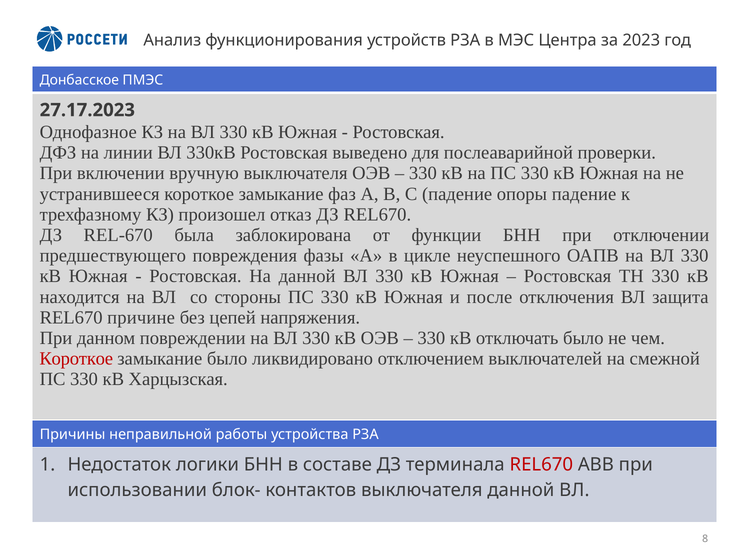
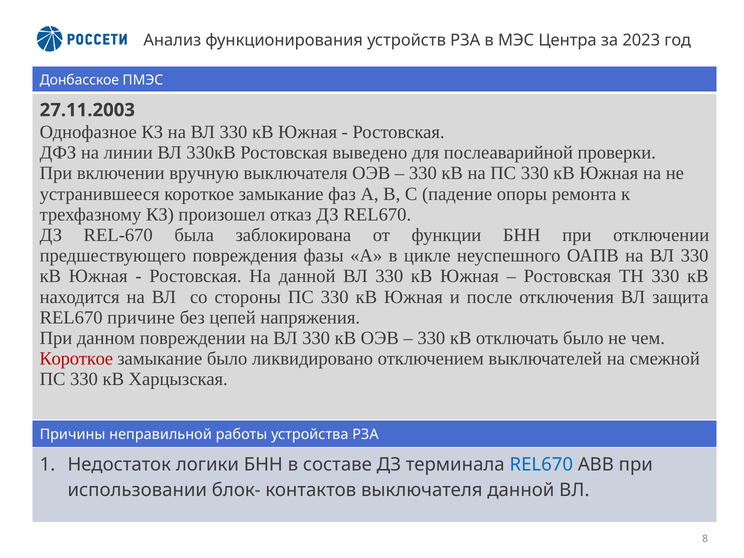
27.17.2023: 27.17.2023 -> 27.11.2003 (87, 110)
опоры падение: падение -> ремонта (584, 194)
REL670 colour: red -> blue (541, 465)
